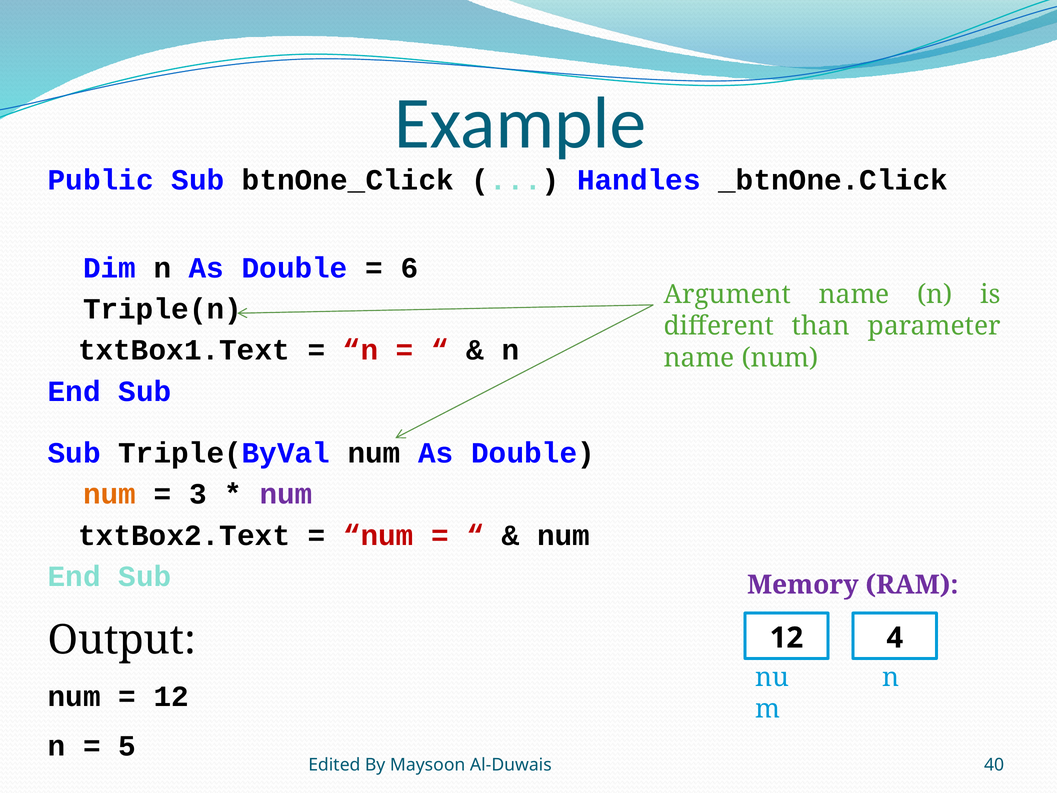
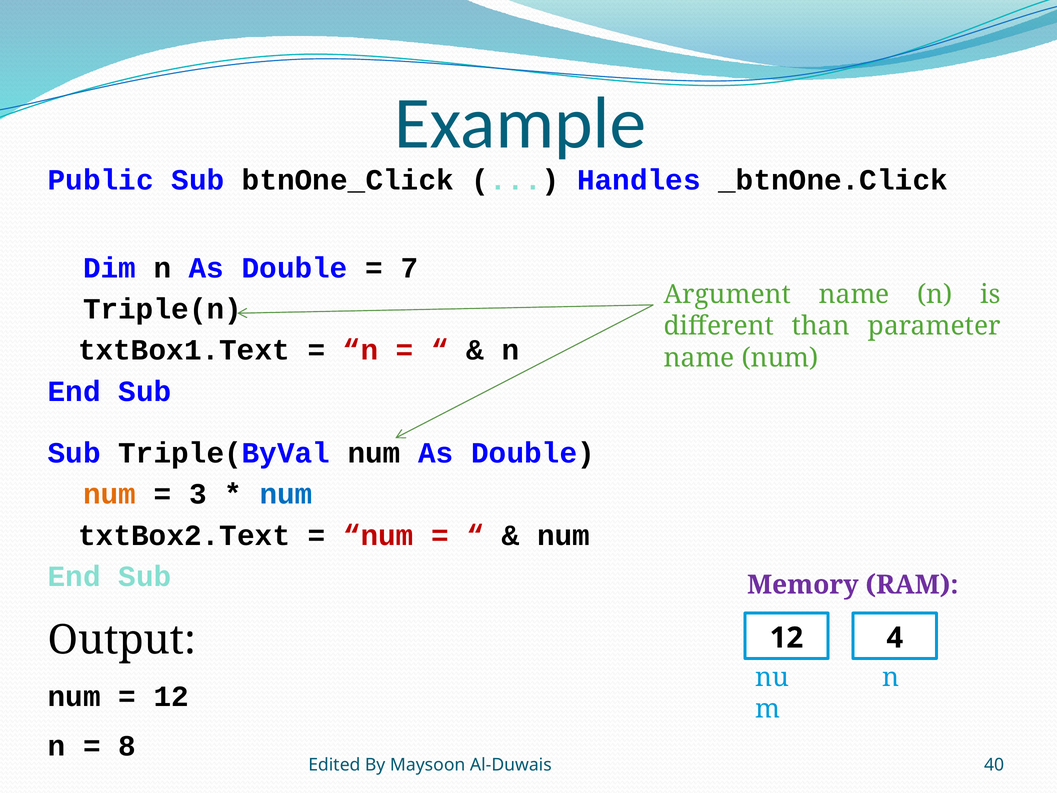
6: 6 -> 7 (409, 268)
num colour: purple -> blue (286, 494)
5: 5 -> 8 (127, 746)
